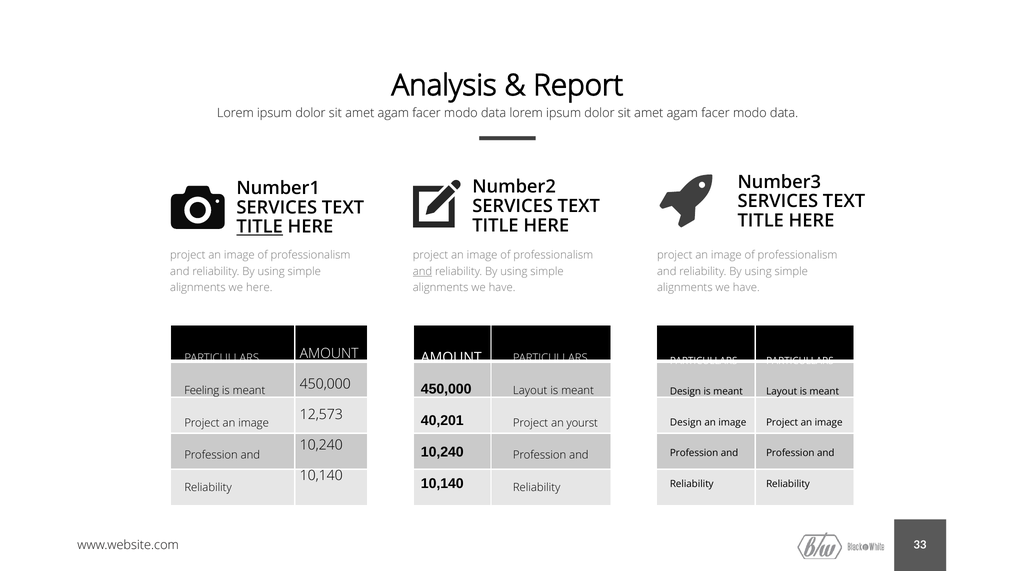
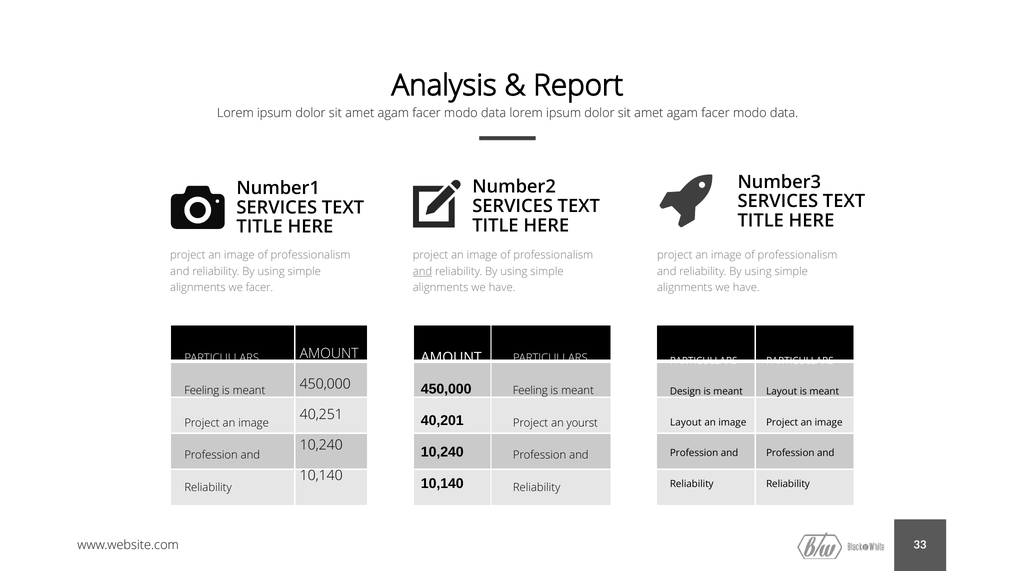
TITLE underline: present -> none (260, 227)
we here: here -> facer (259, 287)
Layout: Layout -> Feeling (530, 390)
12,573: 12,573 -> 40,251 (321, 415)
Design: Design -> Layout (686, 422)
